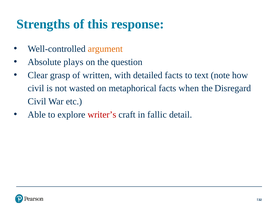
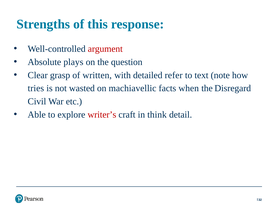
argument colour: orange -> red (105, 49)
detailed facts: facts -> refer (174, 75)
civil: civil -> tries (36, 88)
metaphorical: metaphorical -> machiavellic (133, 88)
fallic: fallic -> think (157, 114)
